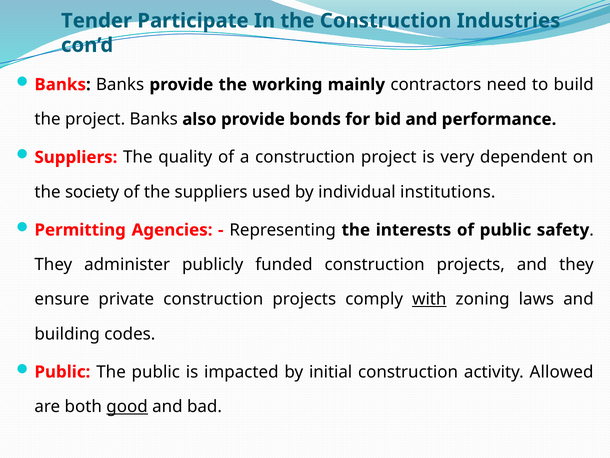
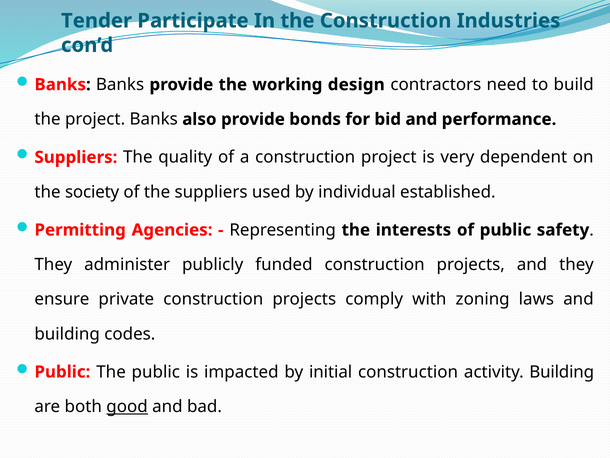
mainly: mainly -> design (356, 85)
institutions: institutions -> established (448, 192)
with underline: present -> none (429, 299)
activity Allowed: Allowed -> Building (562, 372)
